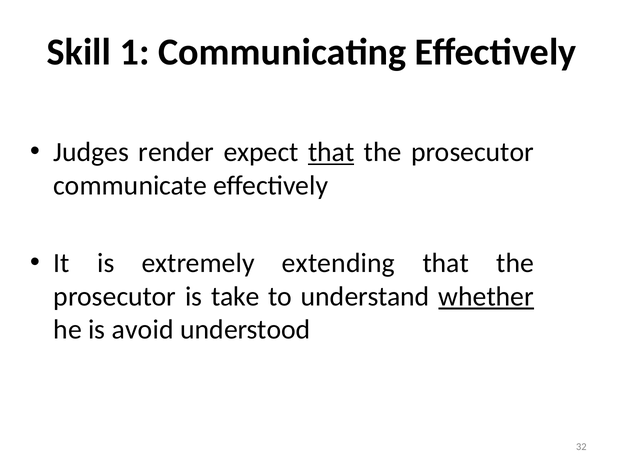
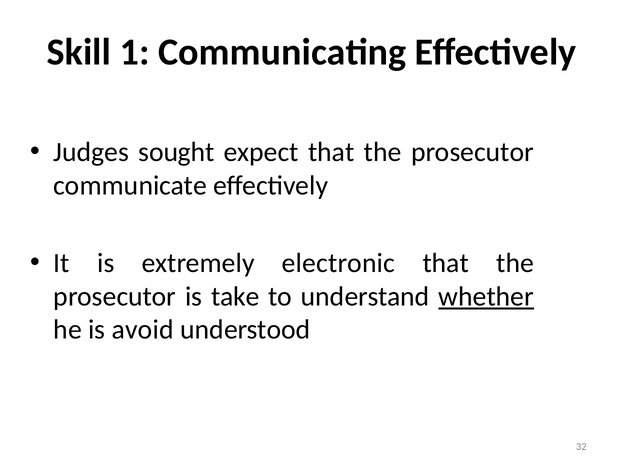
render: render -> sought (176, 152)
that underline: present -> none (331, 152)
extending: extending -> electronic (338, 263)
